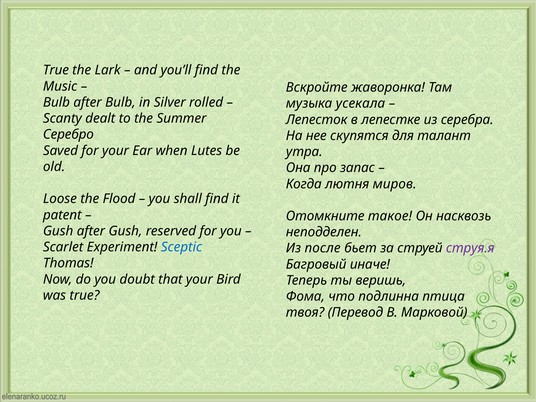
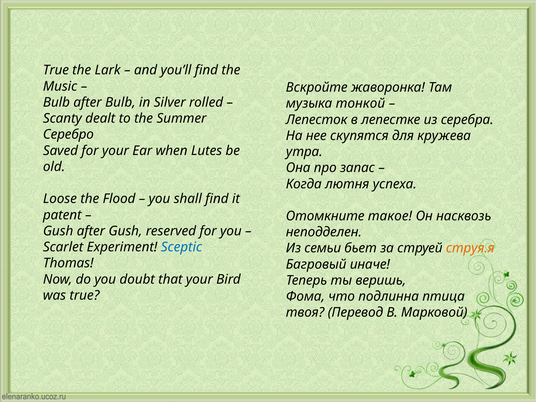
усекала: усекала -> тонкой (360, 104)
талант: талант -> кружева (444, 136)
миров: миров -> успеха (395, 184)
после: после -> семьи (323, 248)
струя.я colour: purple -> orange (470, 248)
